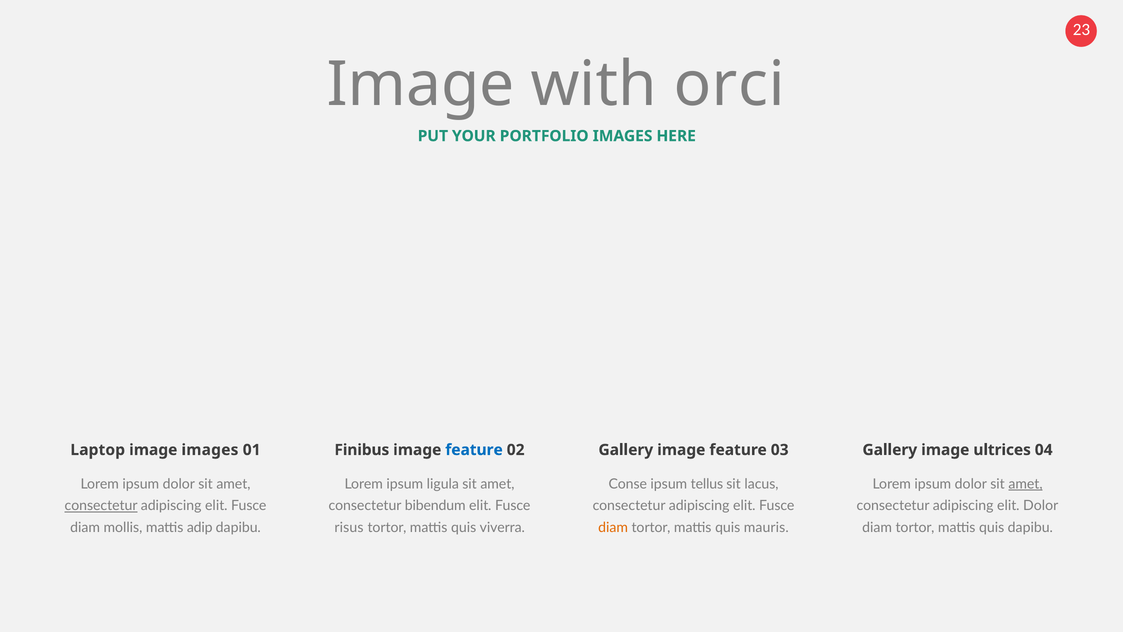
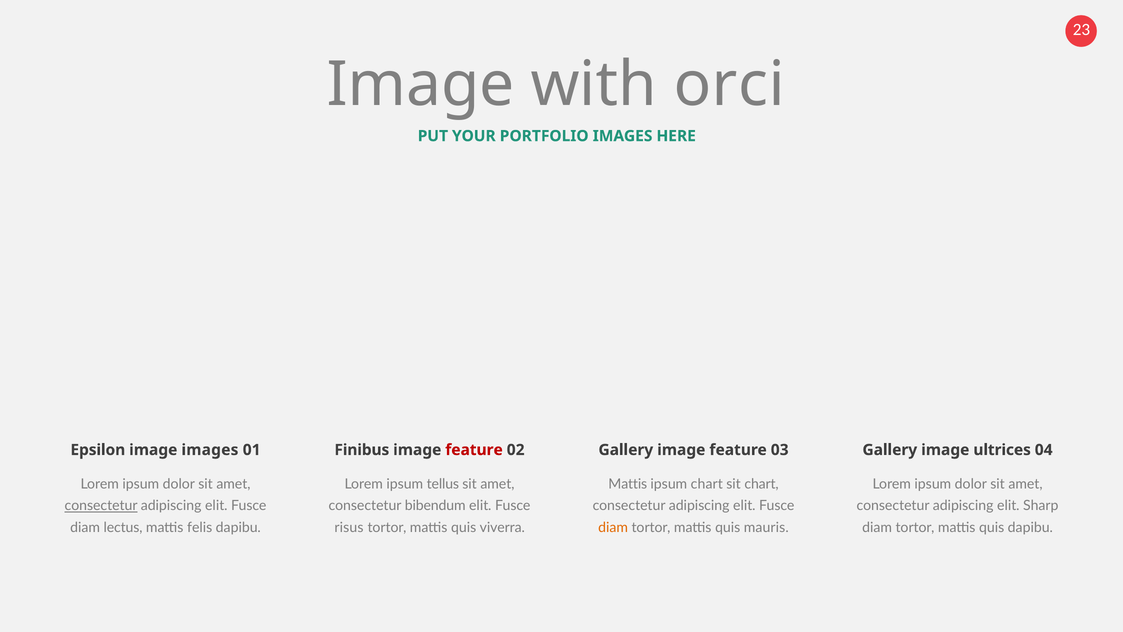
Laptop: Laptop -> Epsilon (98, 450)
feature colour: blue -> red (474, 450)
ligula: ligula -> tellus (443, 484)
Conse: Conse -> Mattis (628, 484)
ipsum tellus: tellus -> chart (707, 484)
sit lacus: lacus -> chart (762, 484)
amet underline: present -> none (1026, 484)
elit Dolor: Dolor -> Sharp (1041, 506)
mollis: mollis -> lectus (123, 527)
adip: adip -> felis (200, 527)
